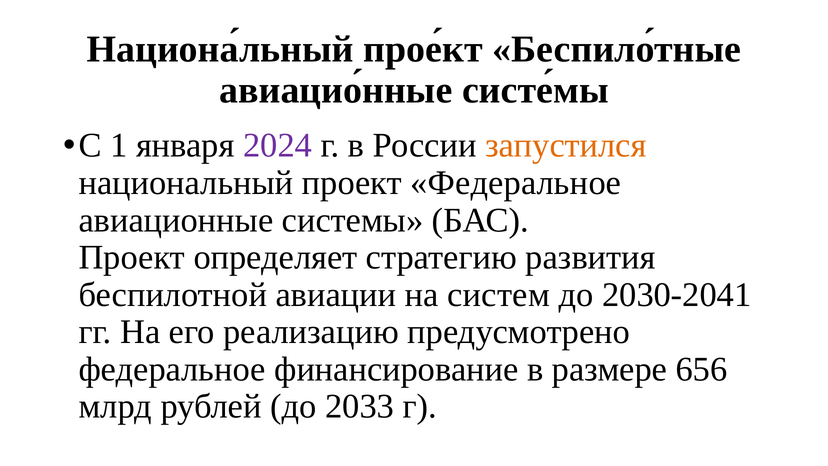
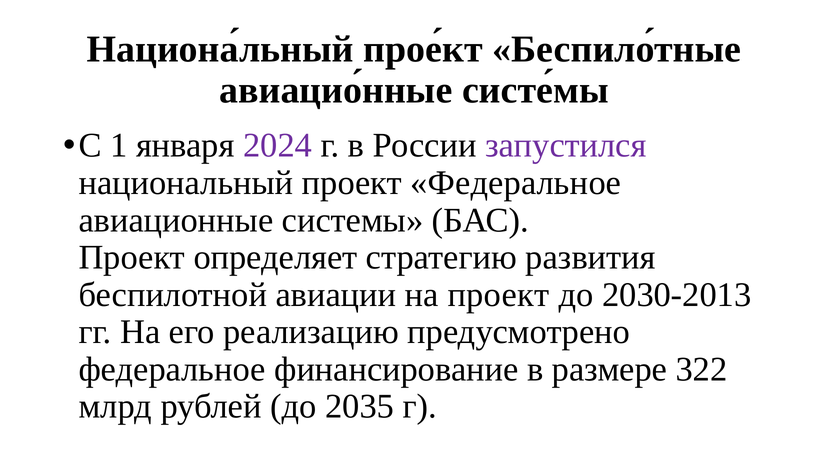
запустился colour: orange -> purple (566, 146)
на систем: систем -> проект (498, 295)
2030-2041: 2030-2041 -> 2030-2013 (677, 295)
656: 656 -> 322 (702, 369)
2033: 2033 -> 2035 (360, 406)
